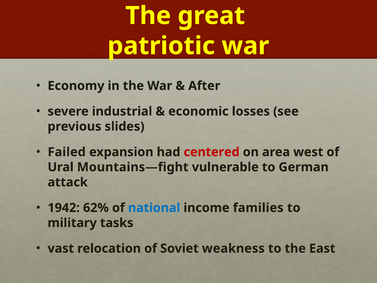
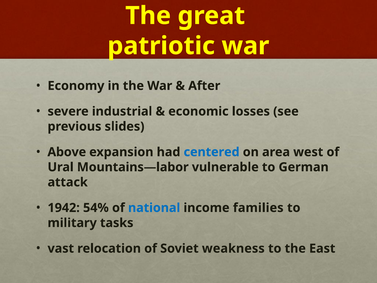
Failed: Failed -> Above (67, 152)
centered colour: red -> blue (212, 152)
Mountains—fight: Mountains—fight -> Mountains—labor (133, 167)
62%: 62% -> 54% (96, 208)
